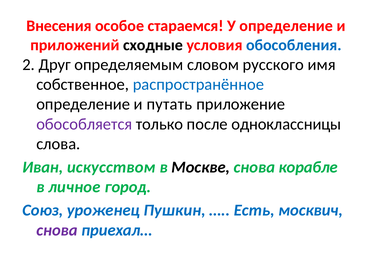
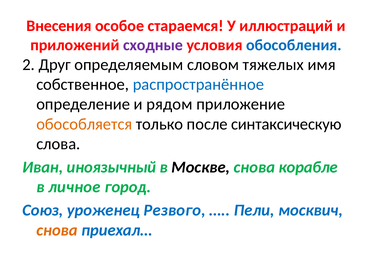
У определение: определение -> иллюстраций (286, 26)
сходные colour: black -> purple (153, 45)
русского: русского -> тяжелых (273, 65)
путать: путать -> рядом (169, 104)
обособляется colour: purple -> orange (84, 124)
одноклассницы: одноклассницы -> синтаксическую (286, 124)
искусством: искусством -> иноязычный (111, 167)
Пушкин: Пушкин -> Резвого (175, 210)
Есть: Есть -> Пели (254, 210)
снова colour: purple -> orange (57, 230)
